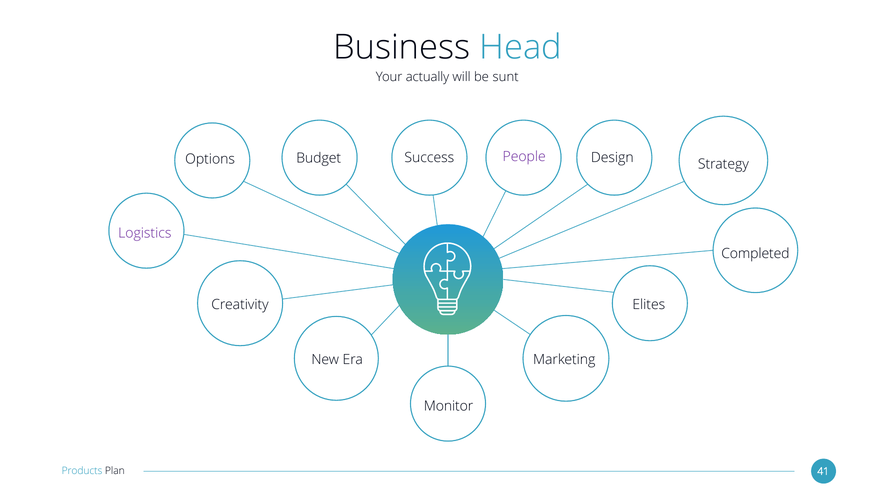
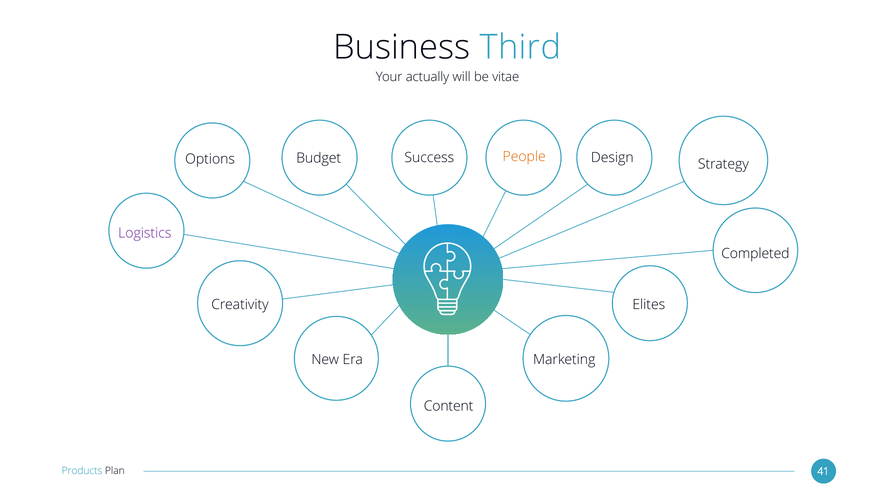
Head: Head -> Third (520, 47)
sunt: sunt -> vitae (506, 77)
People colour: purple -> orange (524, 157)
Monitor: Monitor -> Content (449, 407)
